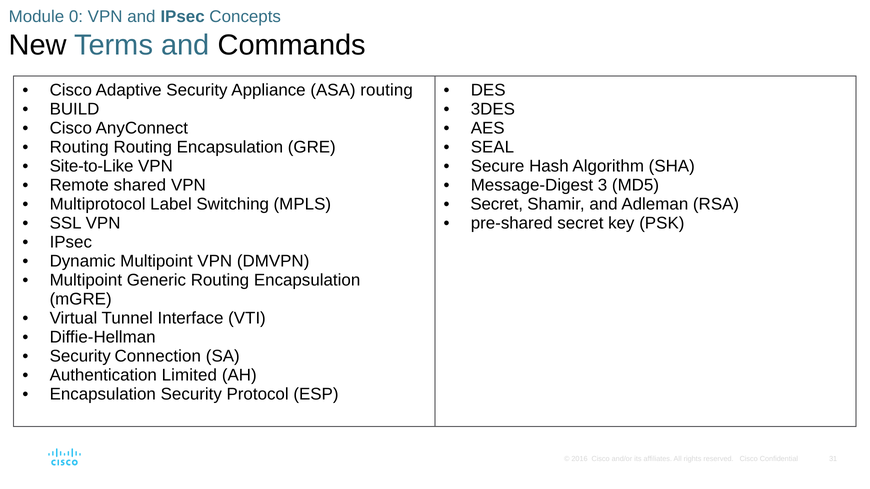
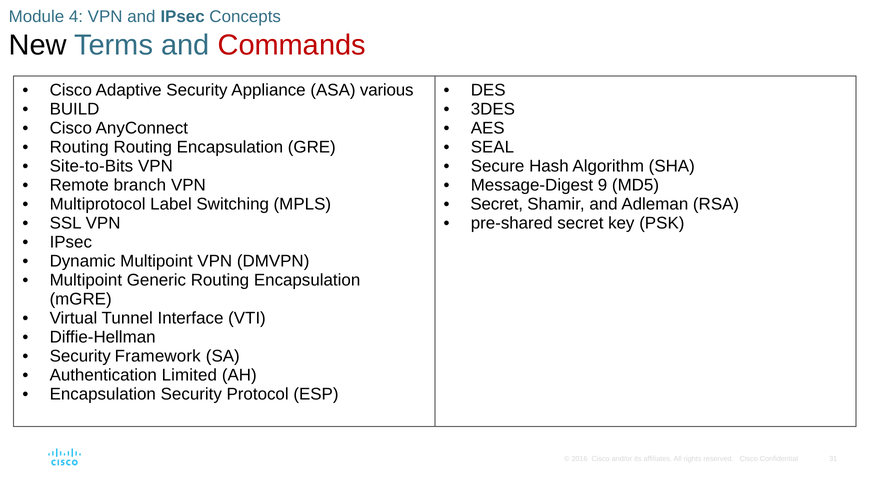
0: 0 -> 4 (76, 17)
Commands colour: black -> red (292, 45)
ASA routing: routing -> various (387, 90)
Site-to-Like: Site-to-Like -> Site-to-Bits (91, 166)
shared: shared -> branch (140, 185)
3: 3 -> 9 (603, 185)
Connection: Connection -> Framework (158, 356)
